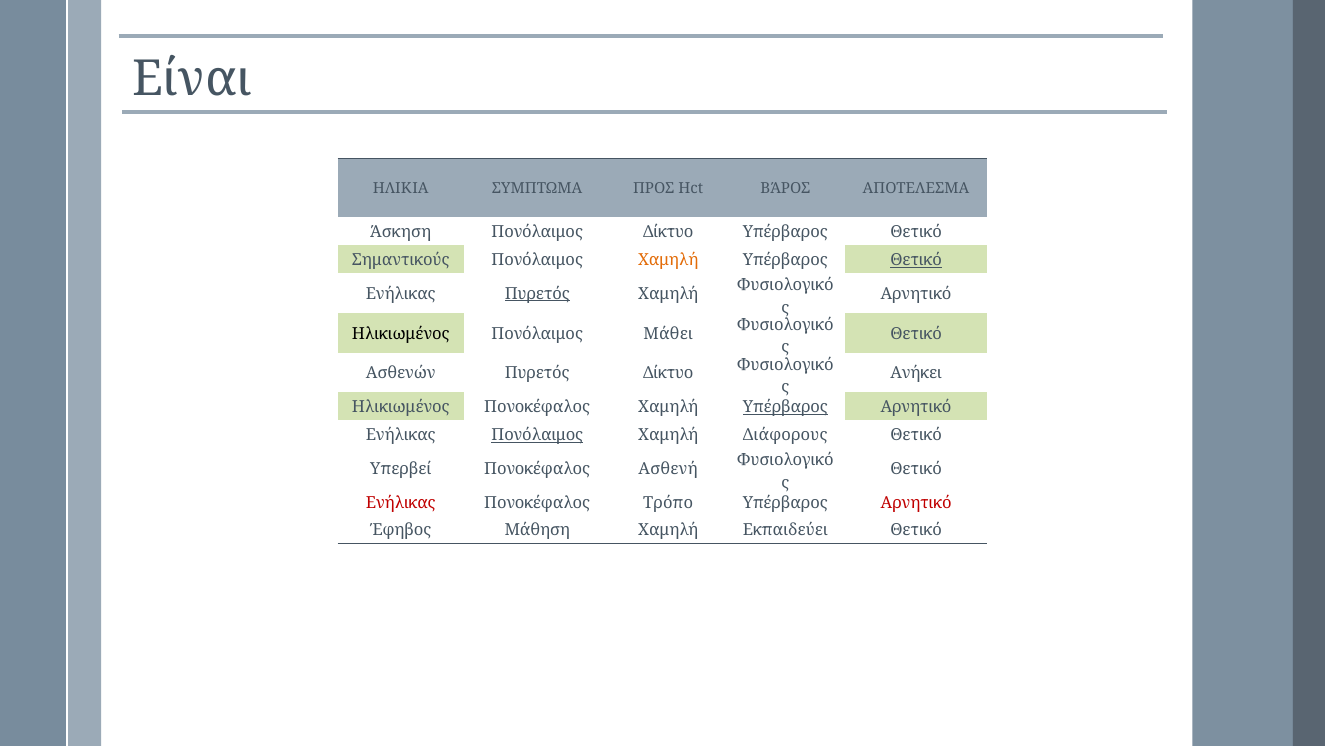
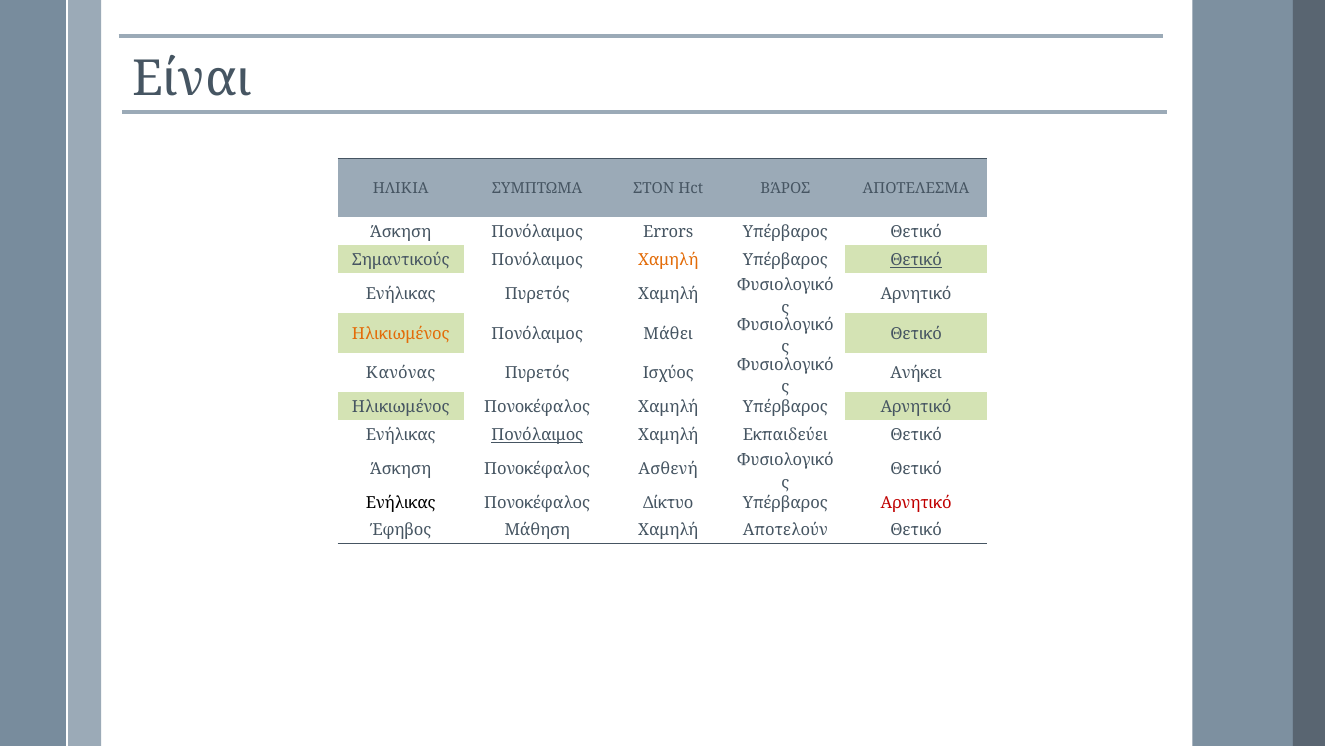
ΠΡΟΣ: ΠΡΟΣ -> ΣΤΟΝ (654, 189)
Πονόλαιμος Δίκτυο: Δίκτυο -> Errors (668, 232)
Πυρετός underline: present -> none (537, 294)
Ηλικιωμένος colour: black -> orange (401, 333)
Ασθενών: Ασθενών -> Κανόνας (401, 373)
Πυρετός Δίκτυο: Δίκτυο -> Ισχύος (668, 373)
Υπέρβαρος underline: present -> none (785, 407)
Διάφορους: Διάφορους -> Εκπαιδεύει (785, 435)
Υπερβεί: Υπερβεί -> Άσκηση (401, 468)
Ενήλικας colour: red -> black (401, 502)
Τρόπο: Τρόπο -> Δίκτυο (668, 502)
Εκπαιδεύει: Εκπαιδεύει -> Αποτελούν (785, 530)
